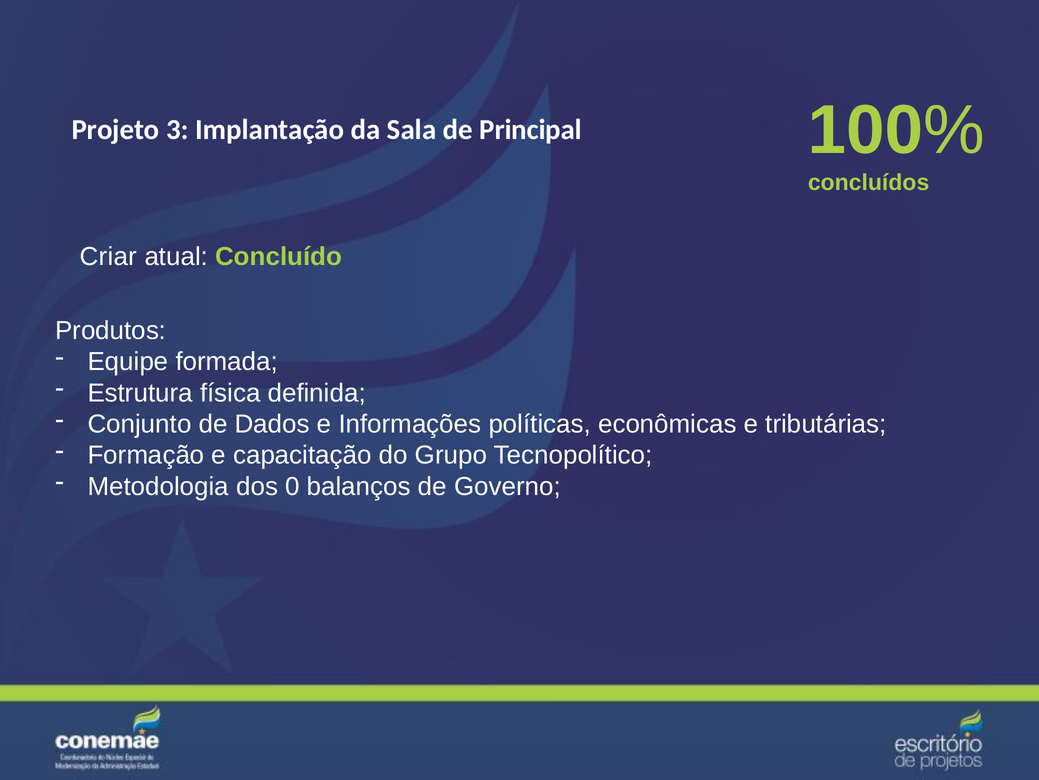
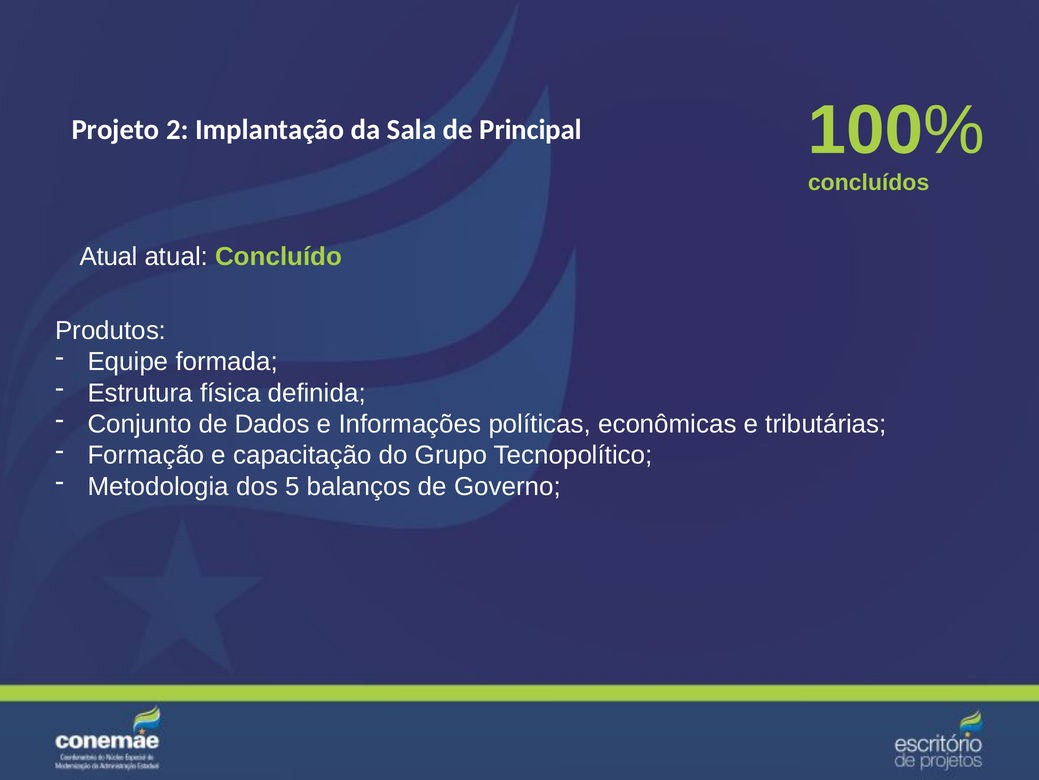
3: 3 -> 2 (177, 130)
Criar: Criar -> Atual (109, 257)
0: 0 -> 5 (292, 486)
